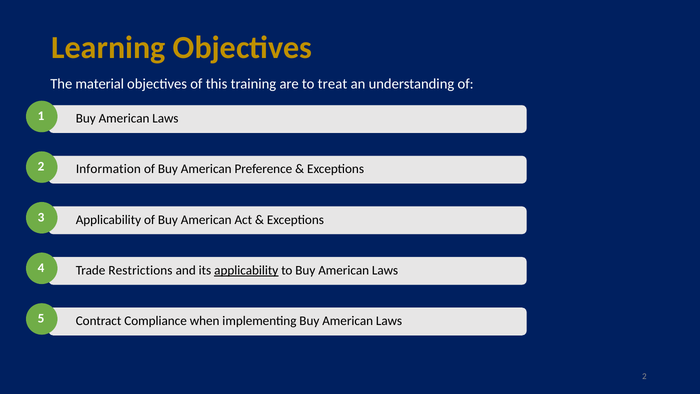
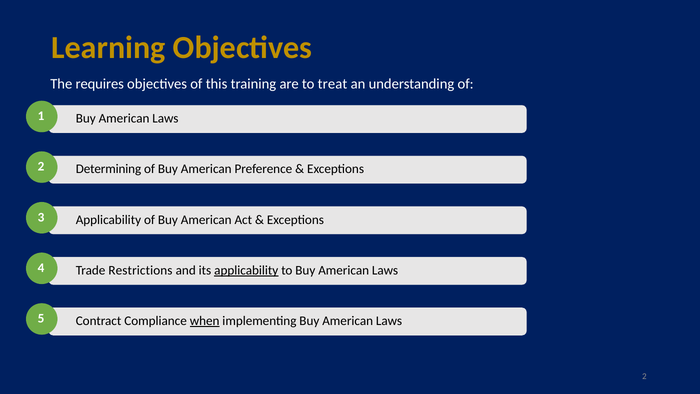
material: material -> requires (100, 84)
Information: Information -> Determining (108, 169)
when underline: none -> present (205, 321)
